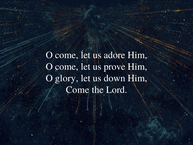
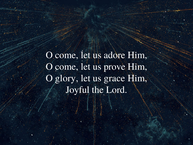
down: down -> grace (114, 78)
Come: Come -> Joyful (78, 90)
